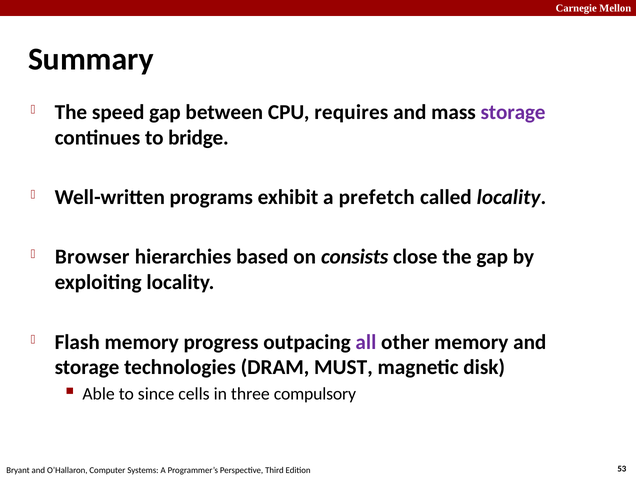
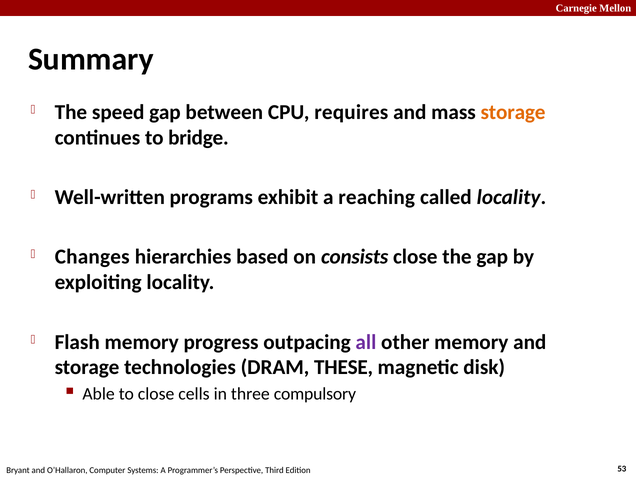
storage colour: purple -> orange (513, 112)
prefetch: prefetch -> reaching (377, 197)
Browser: Browser -> Changes (92, 257)
MUST: MUST -> THESE (344, 367)
to since: since -> close (156, 394)
